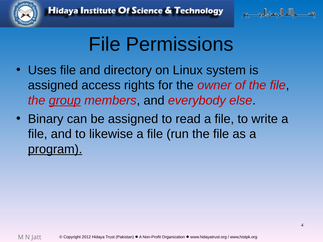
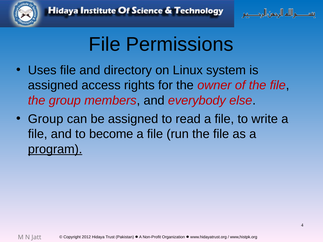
group underline: present -> none (65, 100)
Binary: Binary -> Group (46, 119)
likewise: likewise -> become (111, 134)
